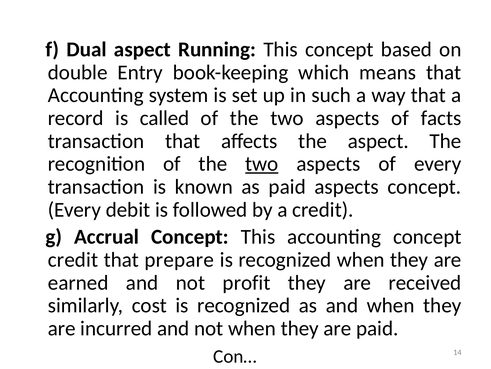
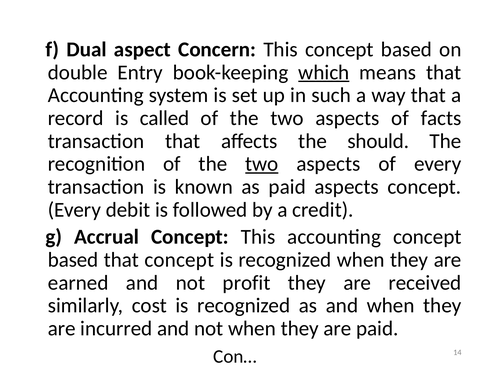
Running: Running -> Concern (217, 49)
which underline: none -> present (324, 72)
the aspect: aspect -> should (378, 141)
credit: credit -> based (73, 259)
that prepare: prepare -> concept (179, 259)
